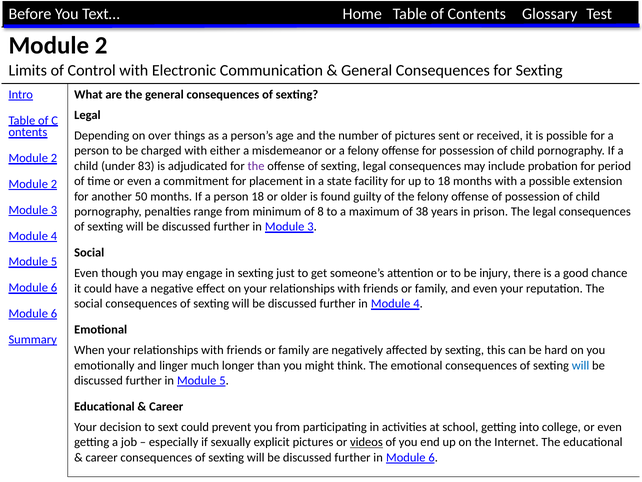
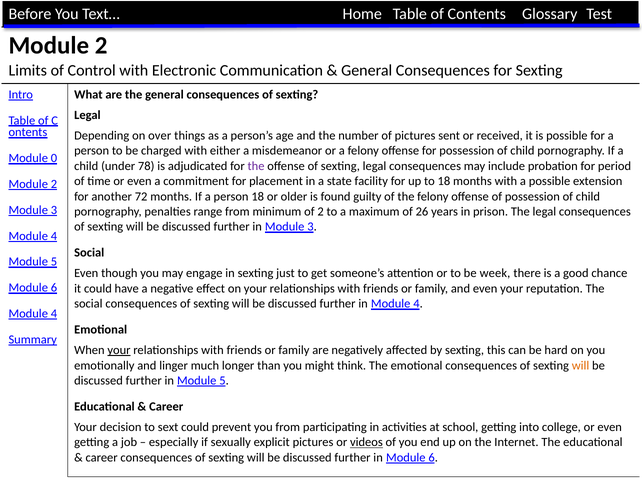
2: 2 -> 0 (54, 158)
83: 83 -> 78 (146, 166)
50: 50 -> 72 (141, 196)
of 8: 8 -> 2 (321, 211)
38: 38 -> 26 (422, 211)
injury: injury -> week (495, 273)
6: 6 -> 4 (54, 313)
your underline: none -> present (119, 350)
will colour: blue -> orange (581, 365)
